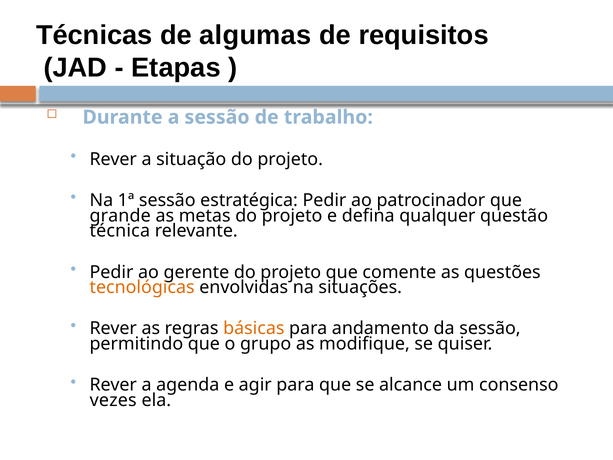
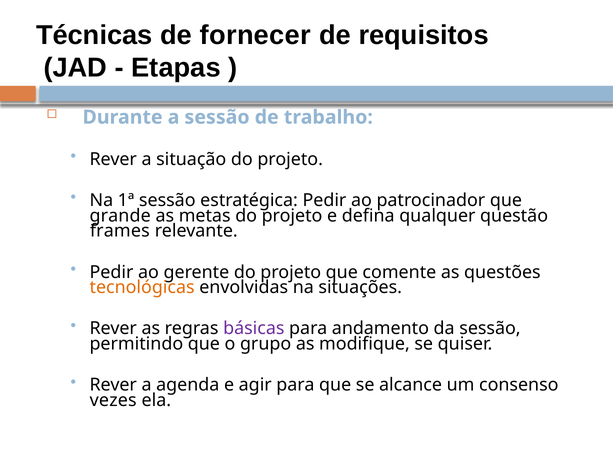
algumas: algumas -> fornecer (255, 35)
técnica: técnica -> frames (120, 231)
básicas colour: orange -> purple (254, 328)
